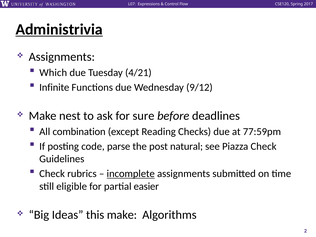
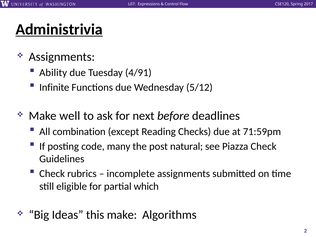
Which: Which -> Ability (53, 73)
4/21: 4/21 -> 4/91 (138, 73)
9/12: 9/12 -> 5/12 (199, 87)
nest: nest -> well (70, 116)
sure: sure -> next (144, 116)
77:59pm: 77:59pm -> 71:59pm (262, 132)
parse: parse -> many (119, 146)
incomplete underline: present -> none (131, 174)
easier: easier -> which (146, 186)
